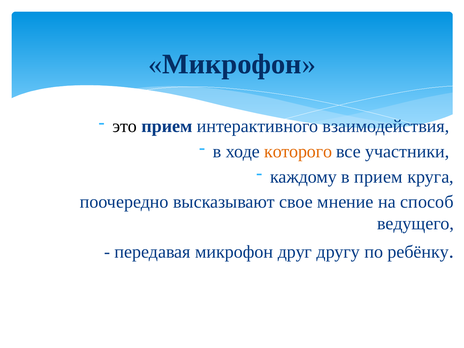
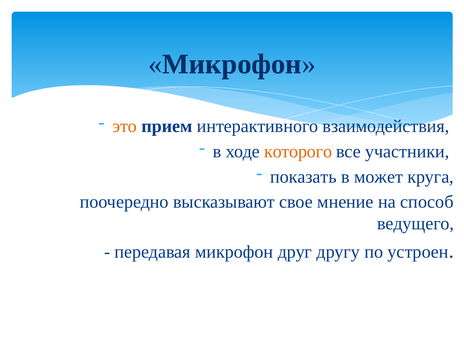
это colour: black -> orange (125, 126)
каждому: каждому -> показать (303, 177)
в прием: прием -> может (379, 177)
ребёнку: ребёнку -> устроен (418, 252)
